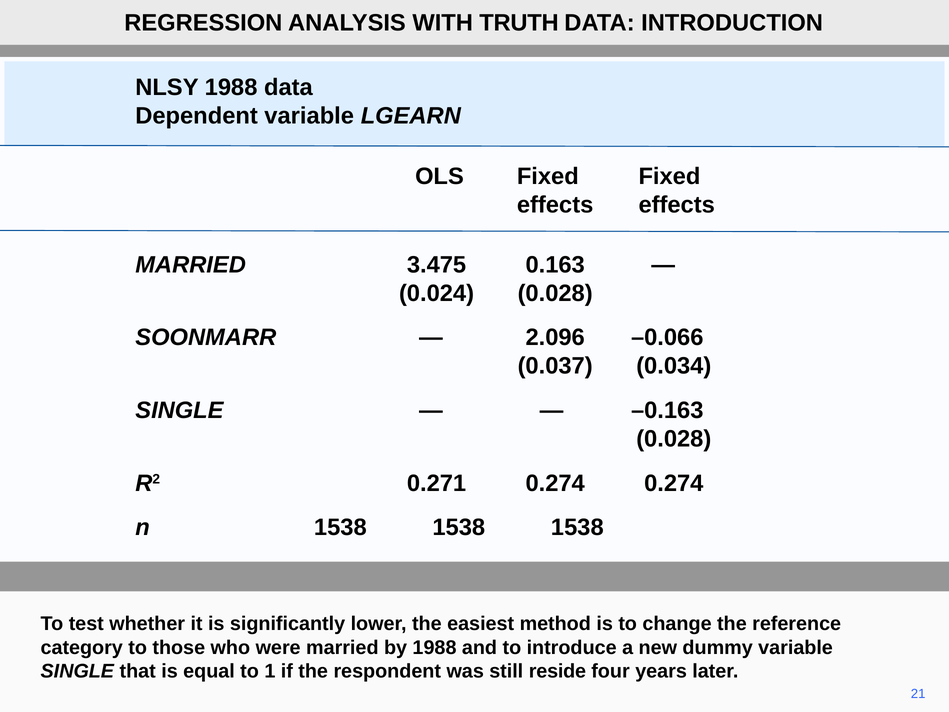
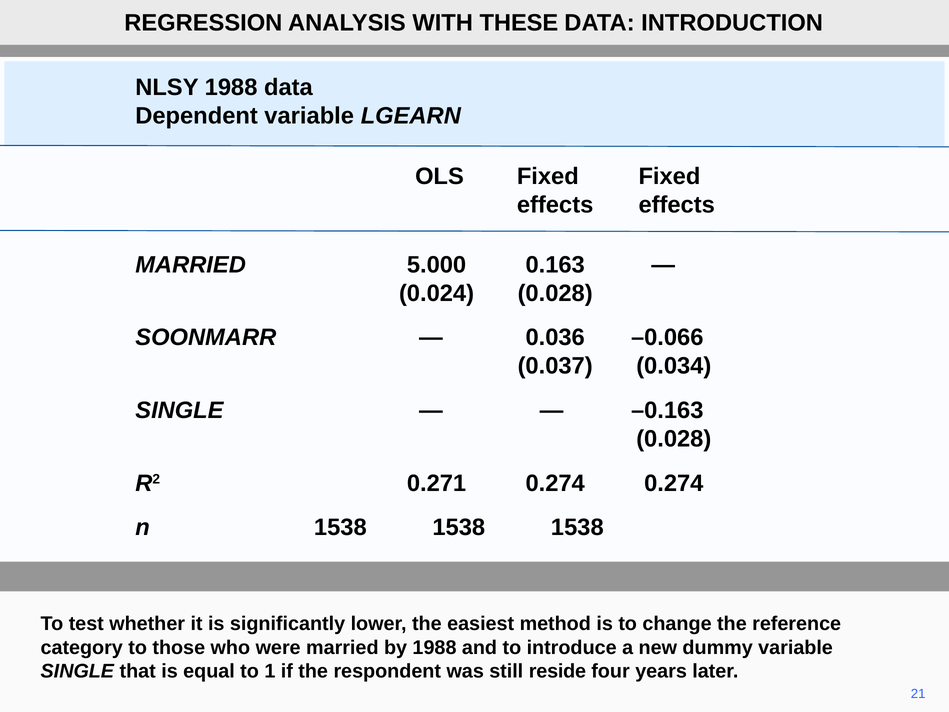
TRUTH: TRUTH -> THESE (519, 23)
3.475: 3.475 -> 5.000 (437, 265)
2.096: 2.096 -> 0.036 (555, 338)
